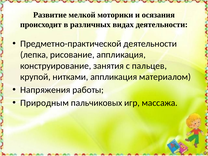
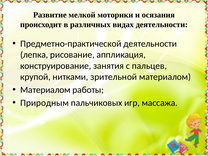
нитками аппликация: аппликация -> зрительной (114, 77)
Напряжения: Напряжения -> Материалом (45, 90)
